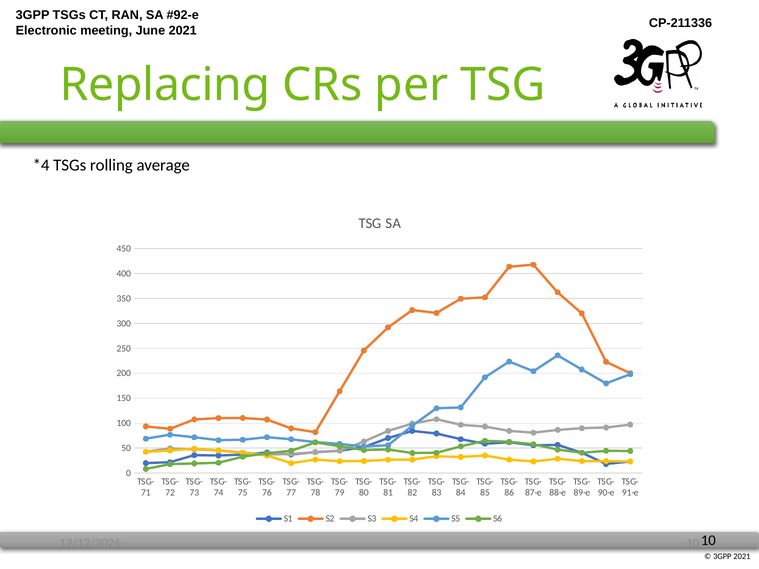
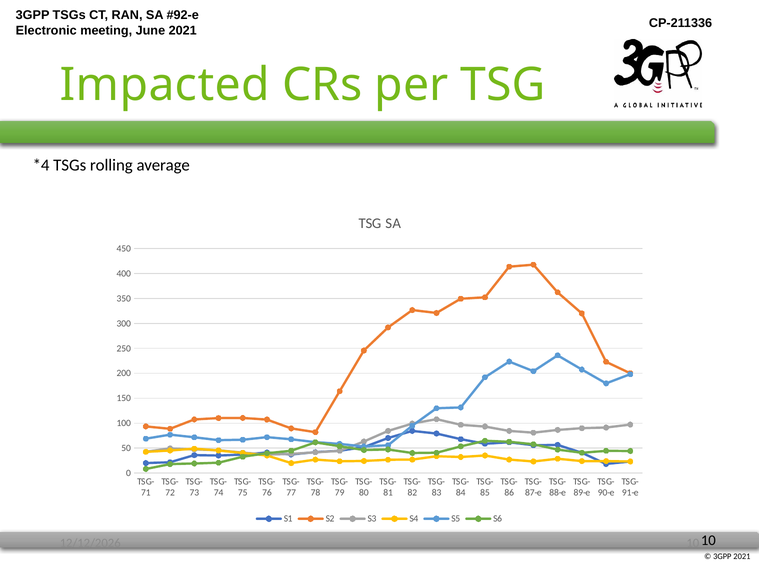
Replacing: Replacing -> Impacted (165, 85)
